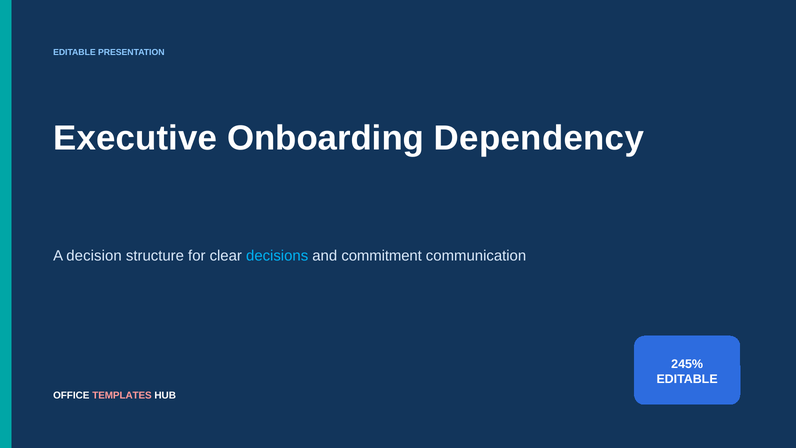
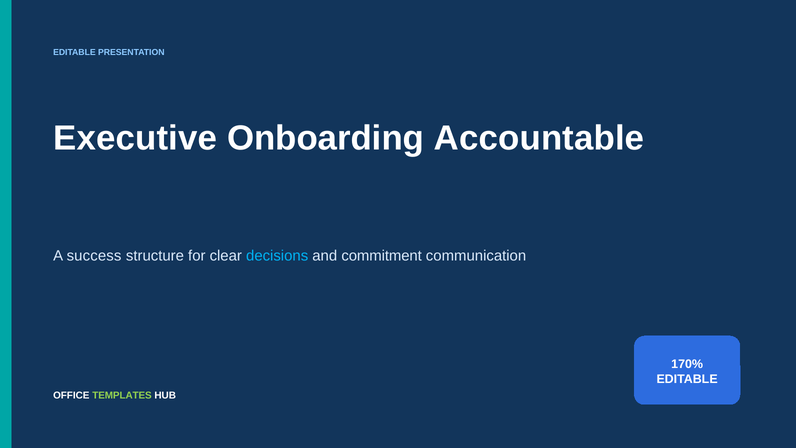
Dependency: Dependency -> Accountable (539, 138)
decision: decision -> success (94, 255)
245%: 245% -> 170% (687, 364)
TEMPLATES colour: pink -> light green (122, 395)
